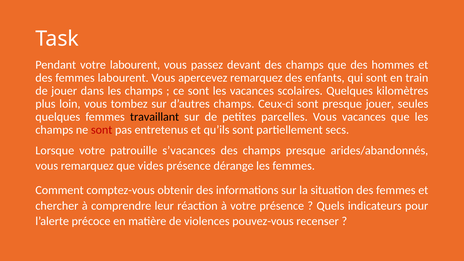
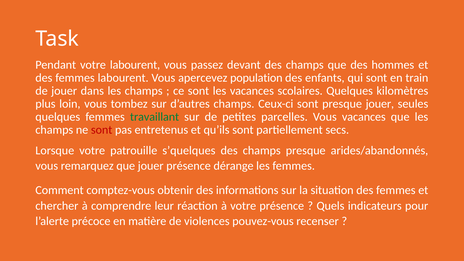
apercevez remarquez: remarquez -> population (256, 78)
travaillant colour: black -> green (155, 117)
s’vacances: s’vacances -> s’quelques (189, 150)
que vides: vides -> jouer (151, 166)
